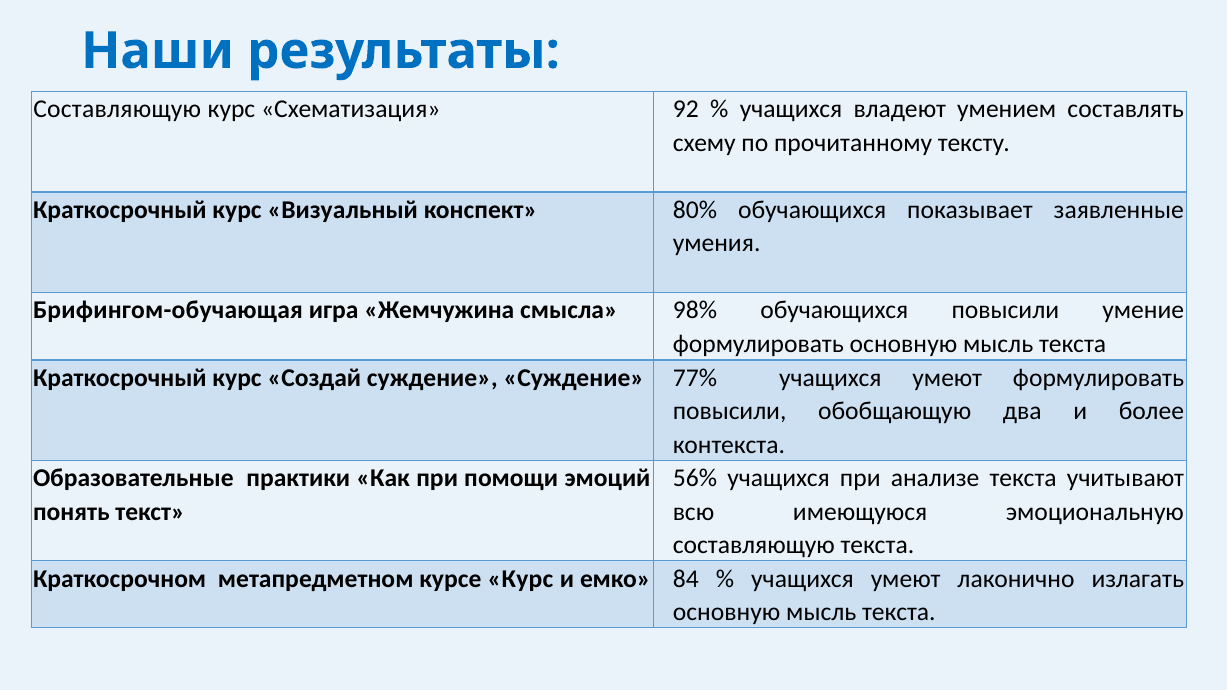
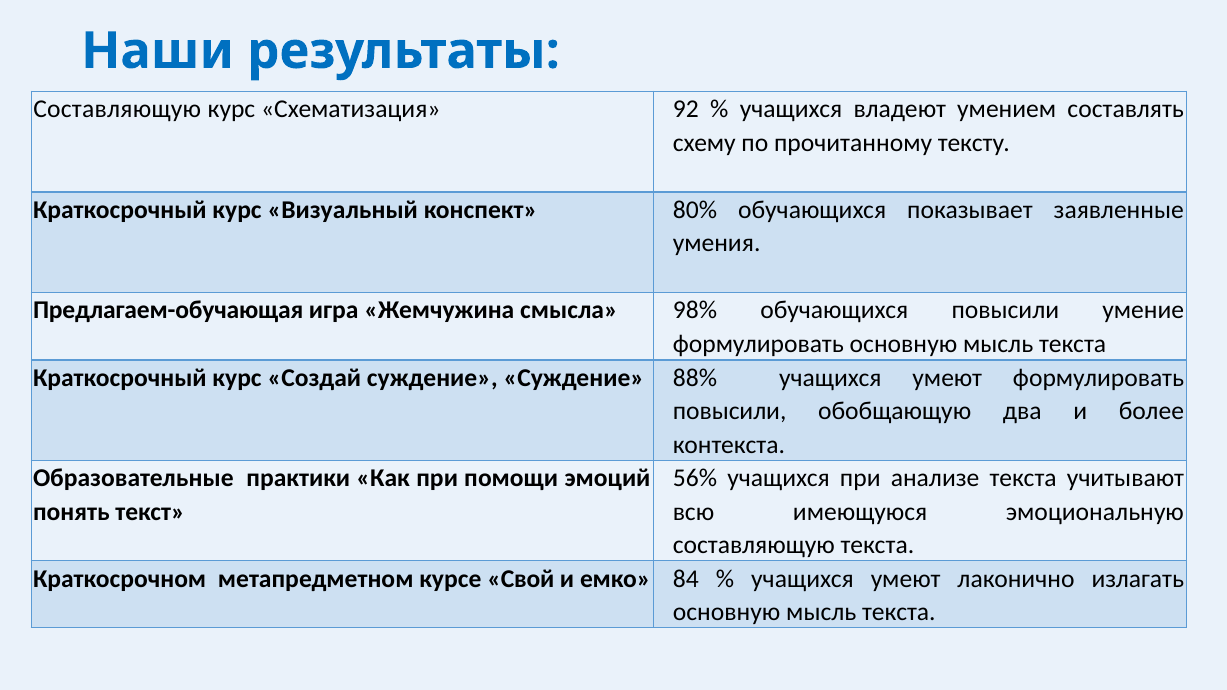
Брифингом-обучающая: Брифингом-обучающая -> Предлагаем-обучающая (168, 310)
77%: 77% -> 88% (695, 378)
курсе Курс: Курс -> Свой (521, 579)
